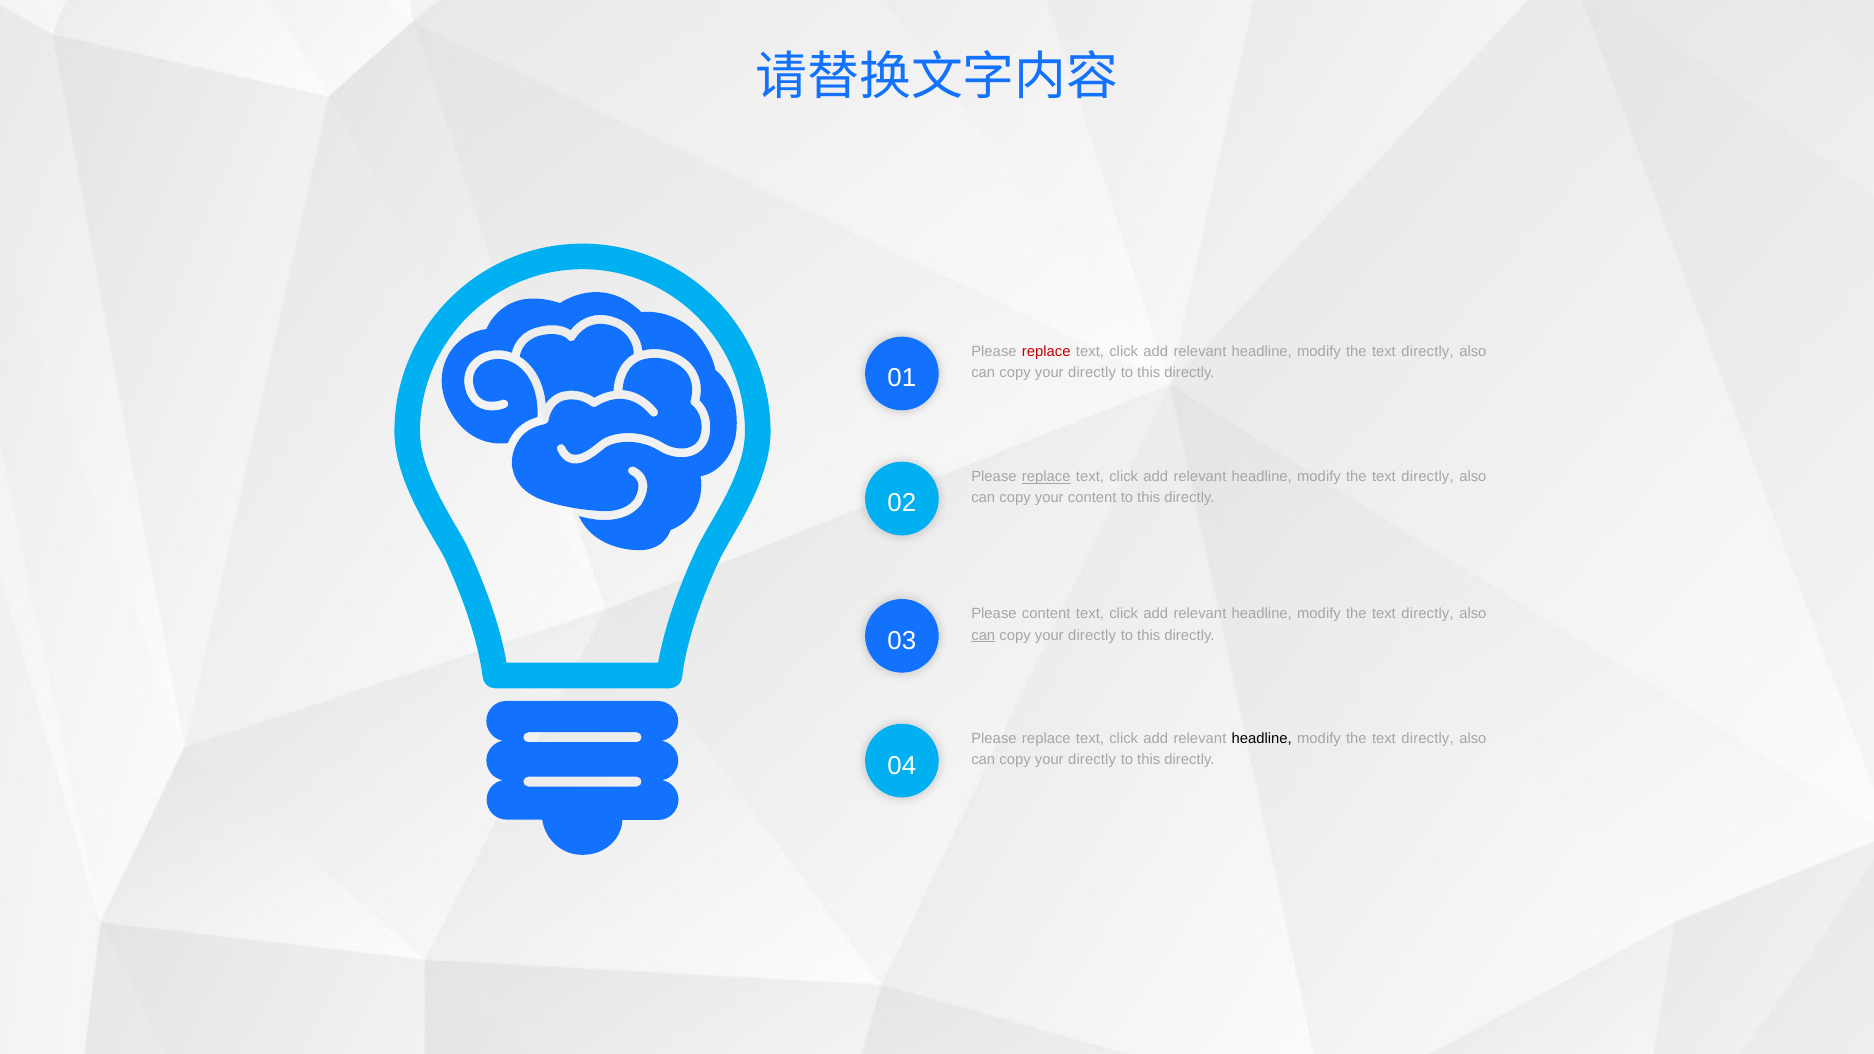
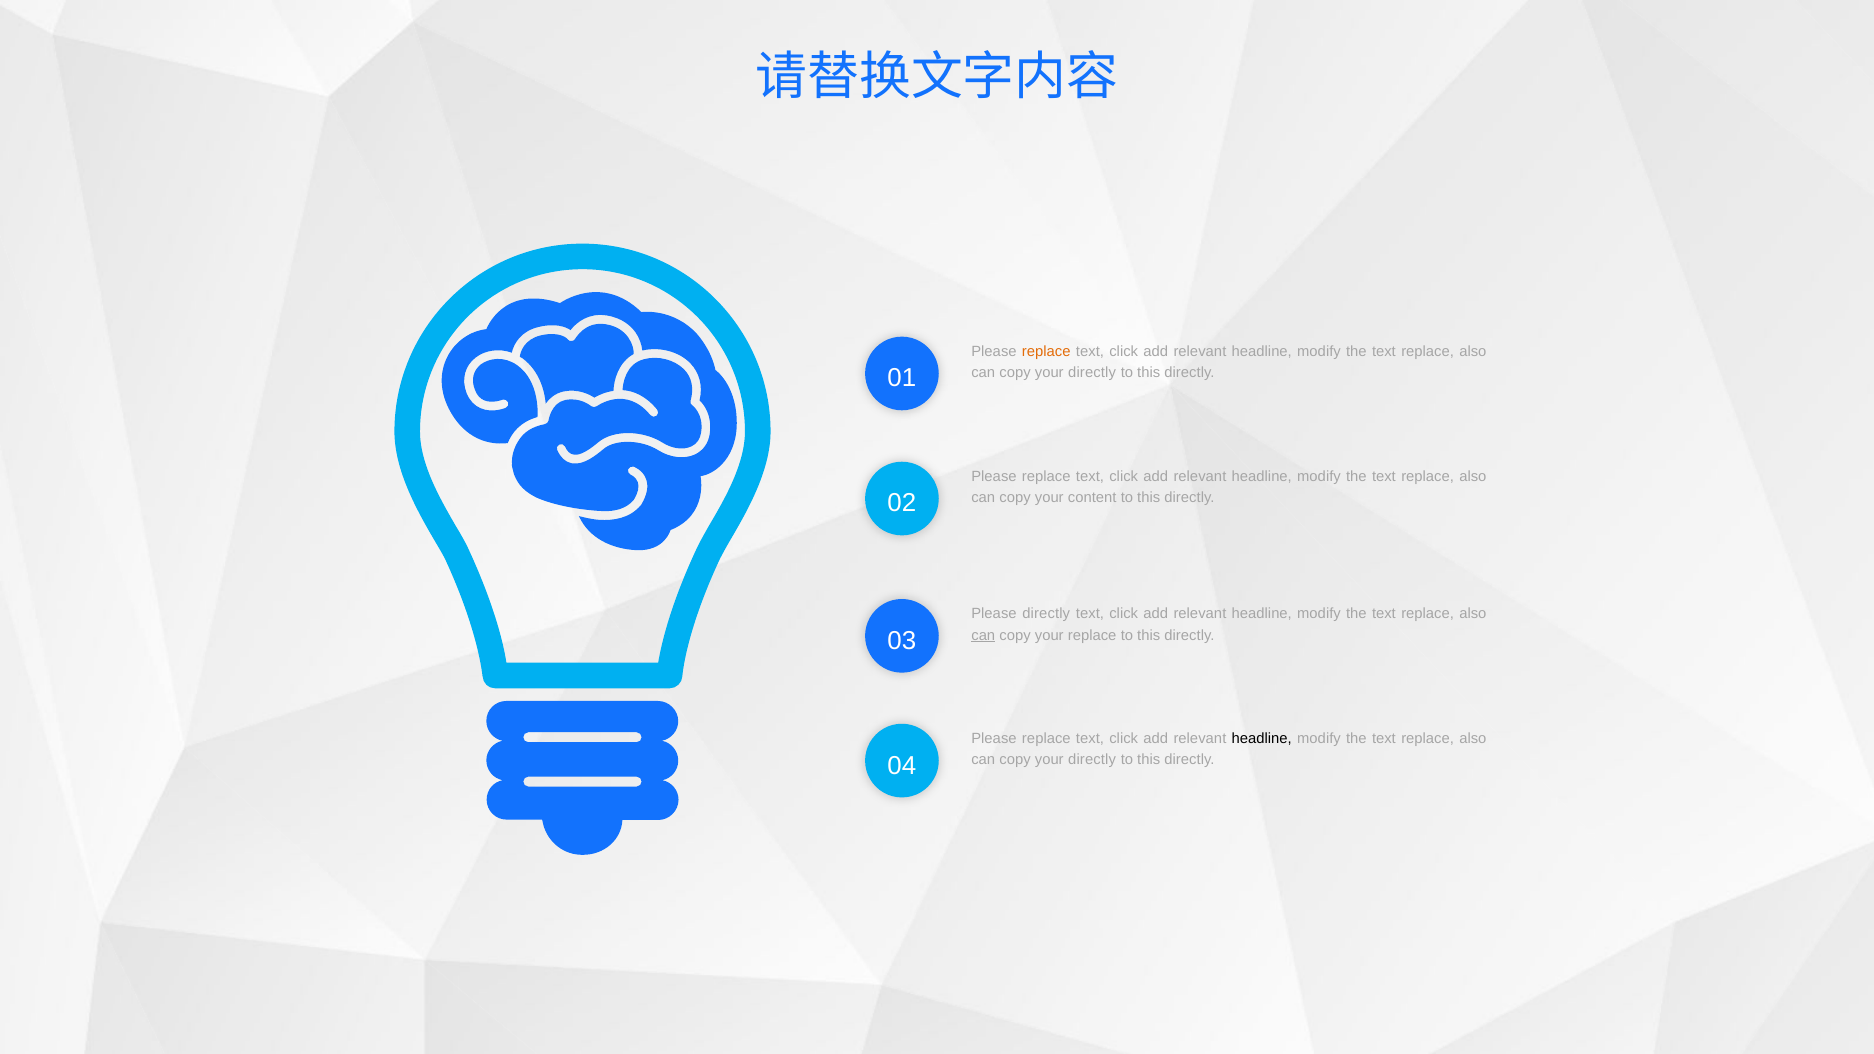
replace colour: red -> orange (1046, 352)
directly: directly -> replace (1428, 352)
replace underline: present -> none (1046, 477)
directly: directly -> replace (1428, 477)
Please content: content -> directly (1046, 614)
directly: directly -> replace (1428, 614)
directly: directly -> replace (1092, 635)
directly: directly -> replace (1428, 739)
